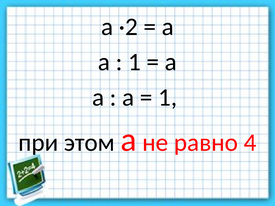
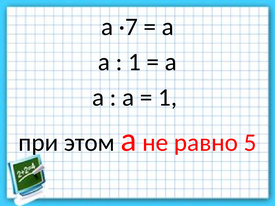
·2: ·2 -> ·7 (128, 27)
4: 4 -> 5 (250, 143)
